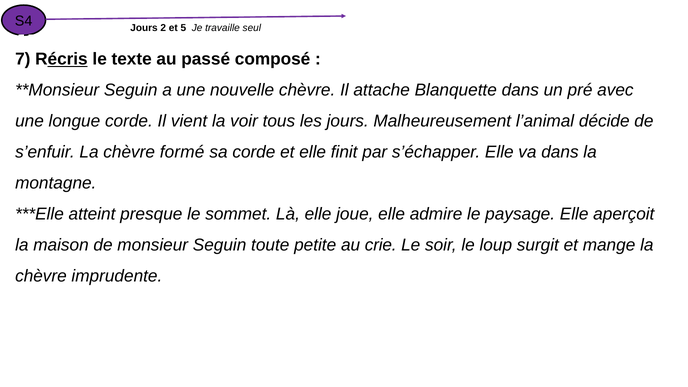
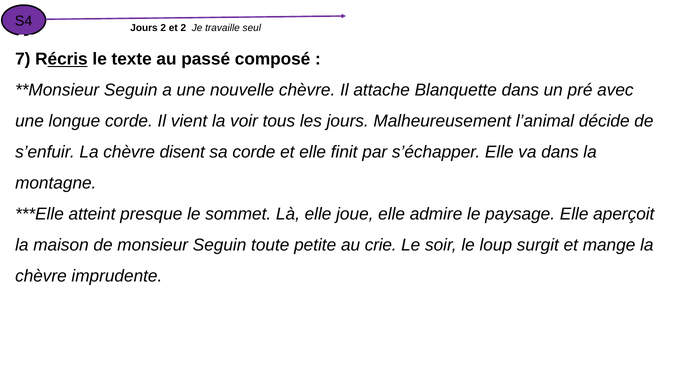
et 5: 5 -> 2 (183, 28)
formé: formé -> disent (182, 152)
